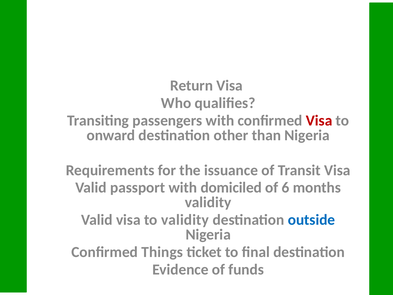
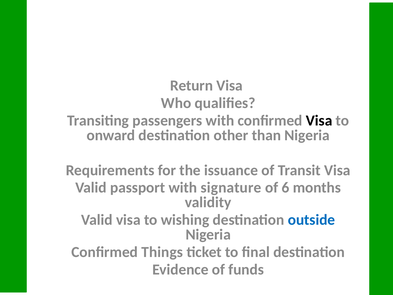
Visa colour: red -> black (319, 120)
domiciled: domiciled -> signature (231, 188)
to validity: validity -> wishing (185, 220)
